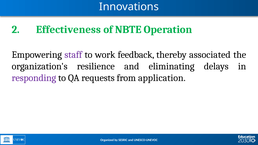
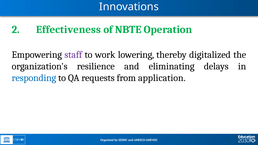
feedback: feedback -> lowering (136, 55)
associated: associated -> digitalized (210, 55)
responding colour: purple -> blue (34, 78)
